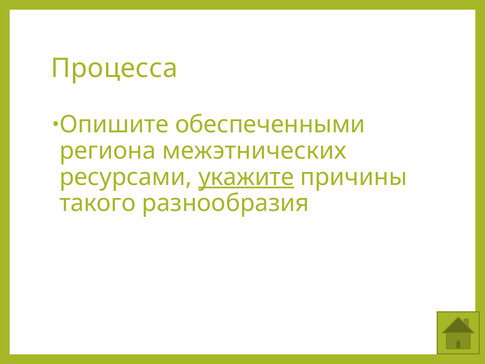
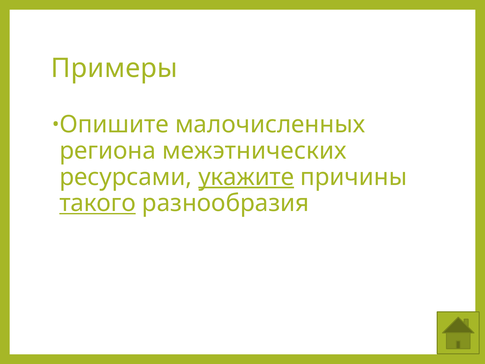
Процесса: Процесса -> Примеры (114, 68)
обеспеченными: обеспеченными -> малочисленных (270, 124)
такого underline: none -> present (98, 203)
